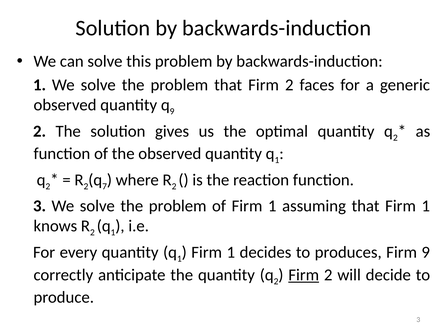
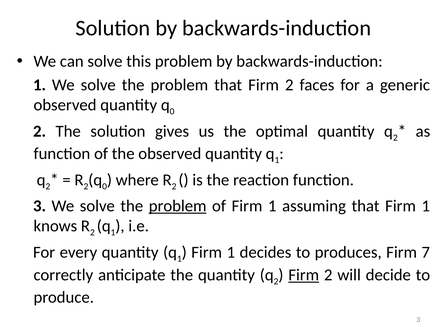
9: 9 -> 0 (172, 112)
7: 7 -> 0 (105, 186)
problem underline: none -> present (178, 206)
Firm 9: 9 -> 7 (426, 252)
